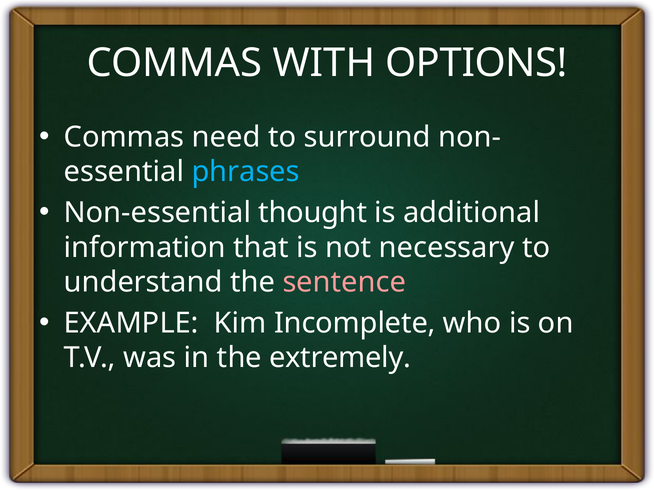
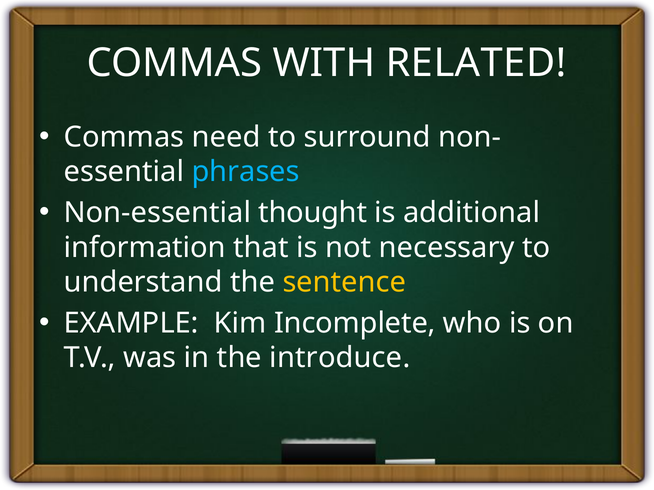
OPTIONS: OPTIONS -> RELATED (476, 63)
sentence colour: pink -> yellow (344, 283)
extremely: extremely -> introduce (340, 358)
